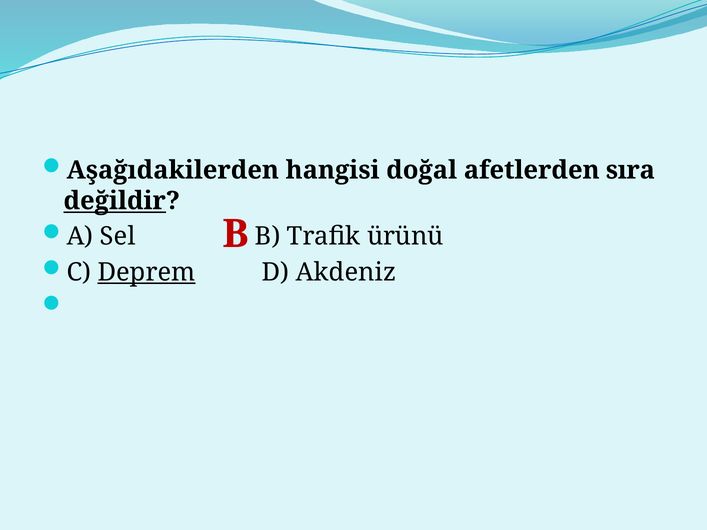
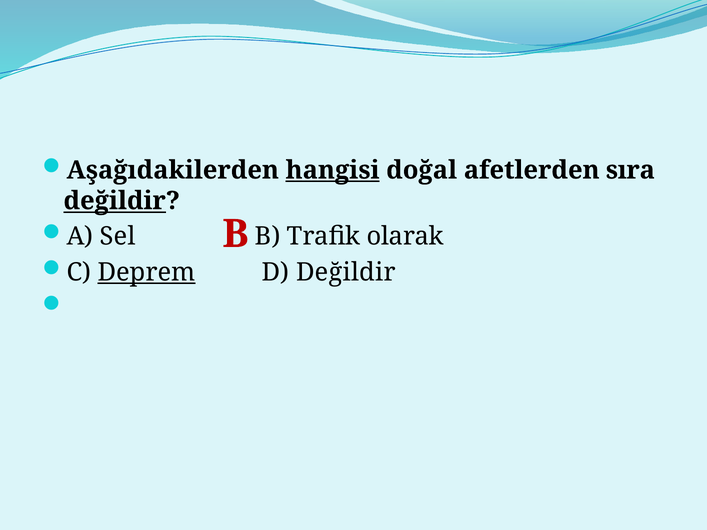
hangisi underline: none -> present (333, 170)
ürünü: ürünü -> olarak (405, 237)
D Akdeniz: Akdeniz -> Değildir (346, 272)
